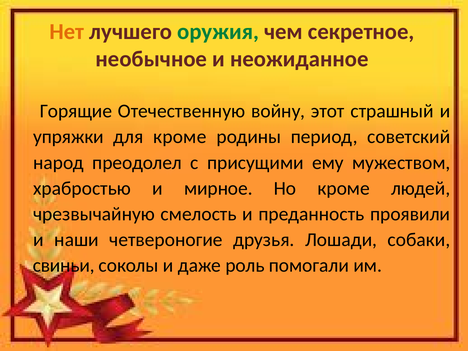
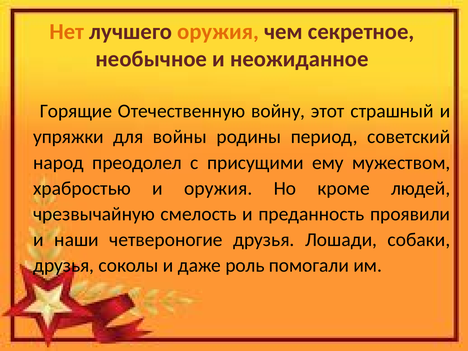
оружия colour: green -> orange (218, 32)
для кроме: кроме -> войны (180, 137)
и мирное: мирное -> оружия (218, 188)
свиньи: свиньи -> друзья (64, 266)
